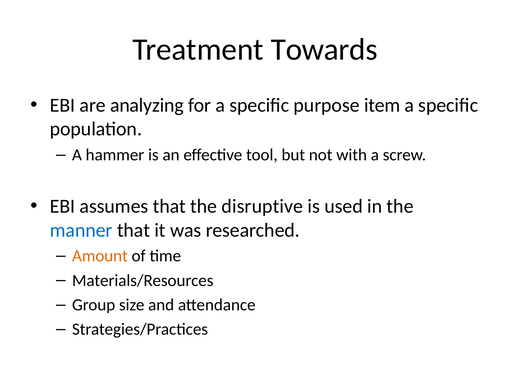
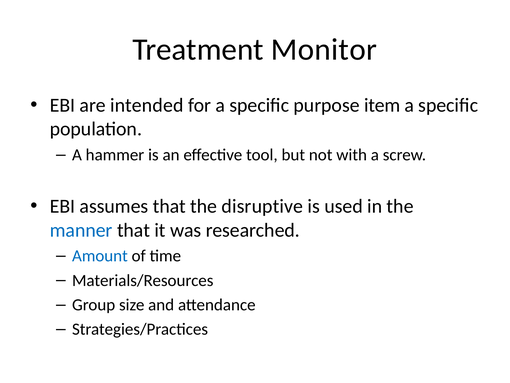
Towards: Towards -> Monitor (324, 49)
analyzing: analyzing -> intended (147, 105)
Amount colour: orange -> blue (100, 256)
